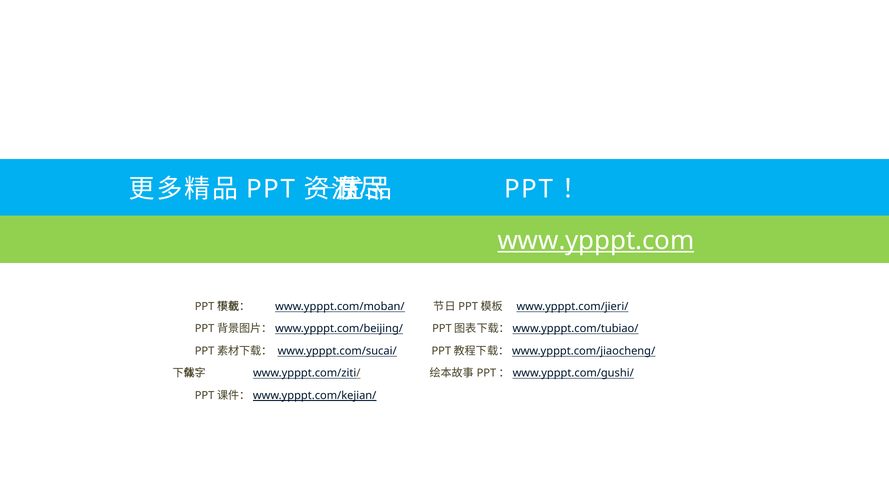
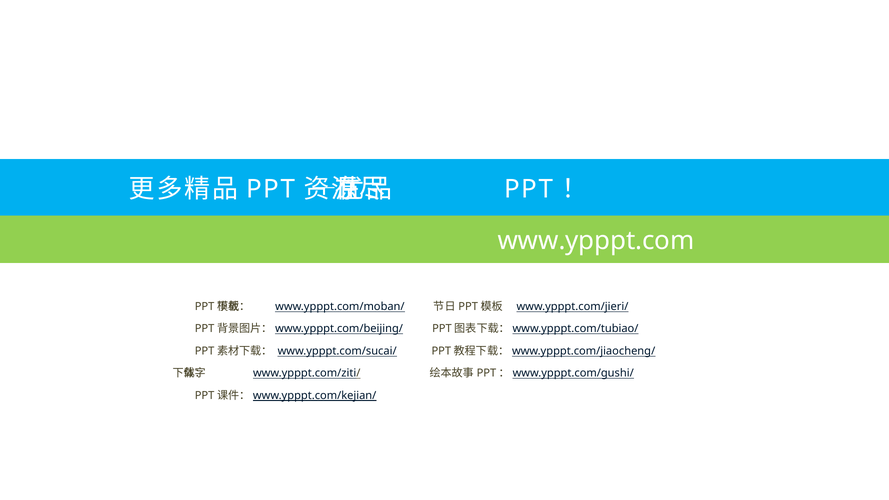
www.ypppt.com underline: present -> none (596, 241)
